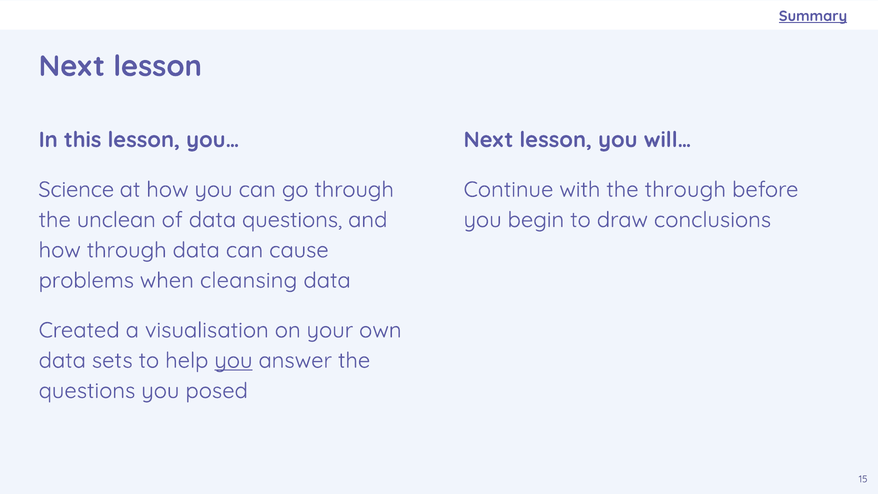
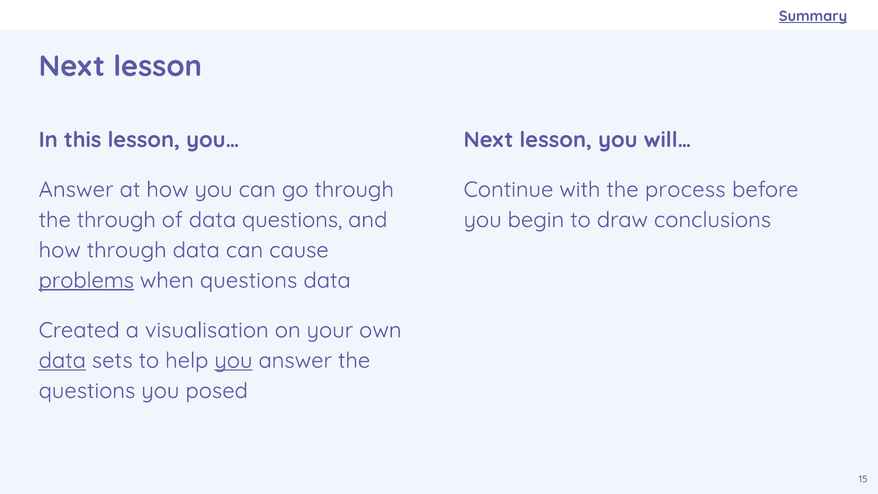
Science: Science -> Answer (76, 190)
the through: through -> process (685, 190)
the unclean: unclean -> through (116, 220)
problems underline: none -> present (86, 280)
when cleansing: cleansing -> questions (249, 280)
data underline: none -> present (62, 360)
